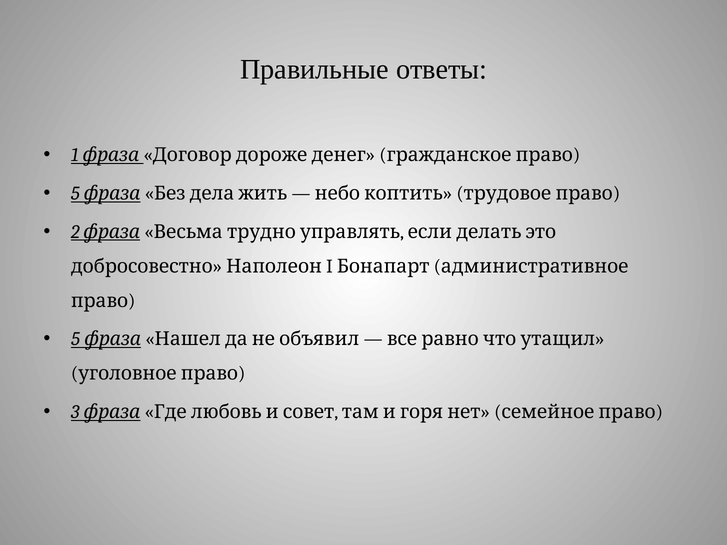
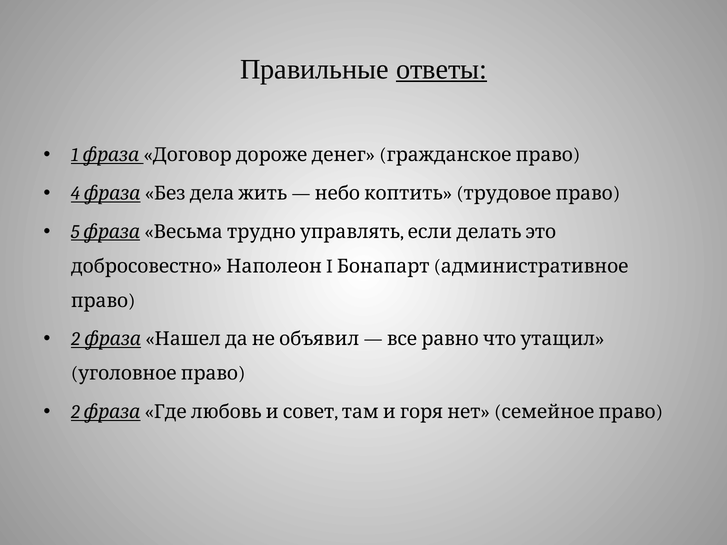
ответы underline: none -> present (442, 69)
5: 5 -> 4 (75, 194)
2: 2 -> 5 (75, 232)
5: 5 -> 2 (75, 339)
3: 3 -> 2 (75, 412)
